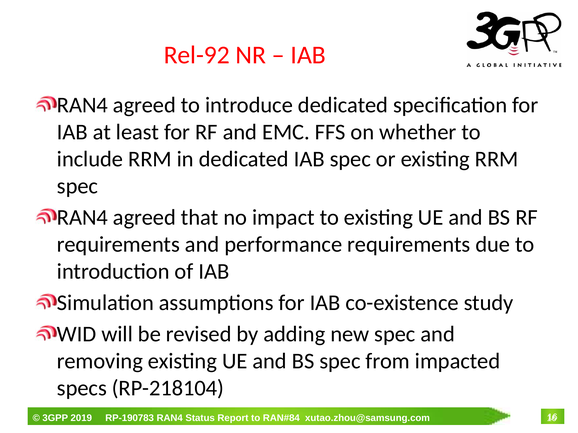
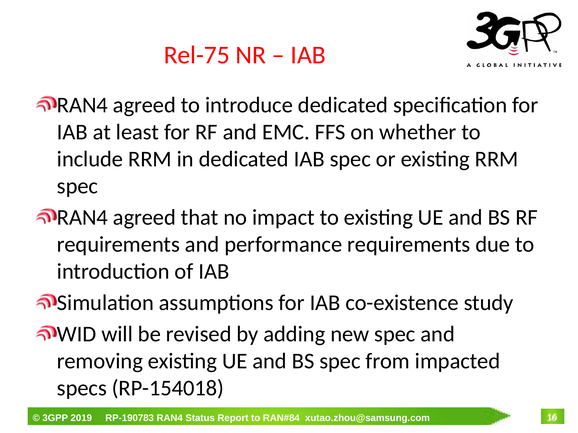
Rel-92: Rel-92 -> Rel-75 (197, 55)
RP-218104: RP-218104 -> RP-154018 (168, 389)
